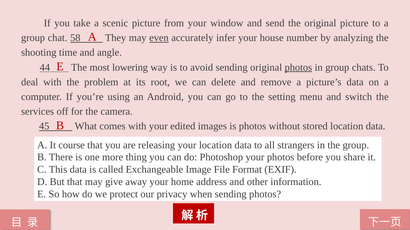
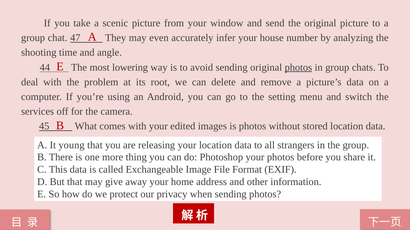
58: 58 -> 47 (75, 38)
even underline: present -> none (159, 38)
course: course -> young (72, 145)
